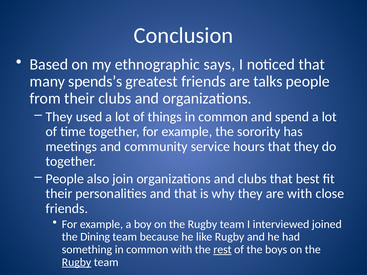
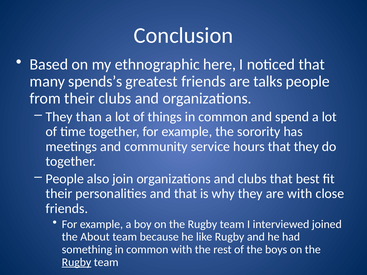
says: says -> here (220, 64)
used: used -> than (89, 117)
Dining: Dining -> About (95, 237)
rest underline: present -> none (222, 250)
